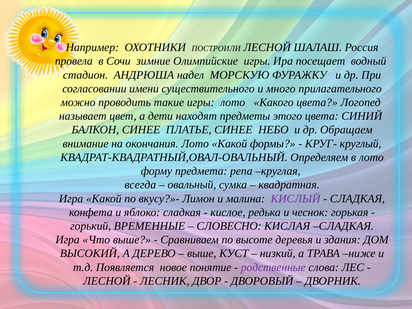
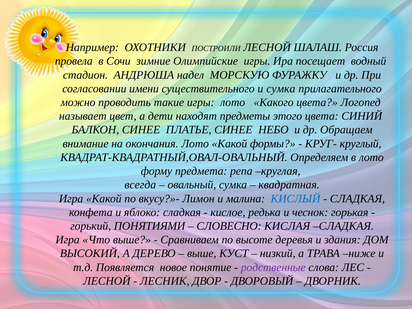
и много: много -> сумка (281, 89)
КИСЛЫЙ colour: purple -> blue (296, 199)
ВРЕМЕННЫЕ: ВРЕМЕННЫЕ -> ПОНЯТИЯМИ (150, 226)
